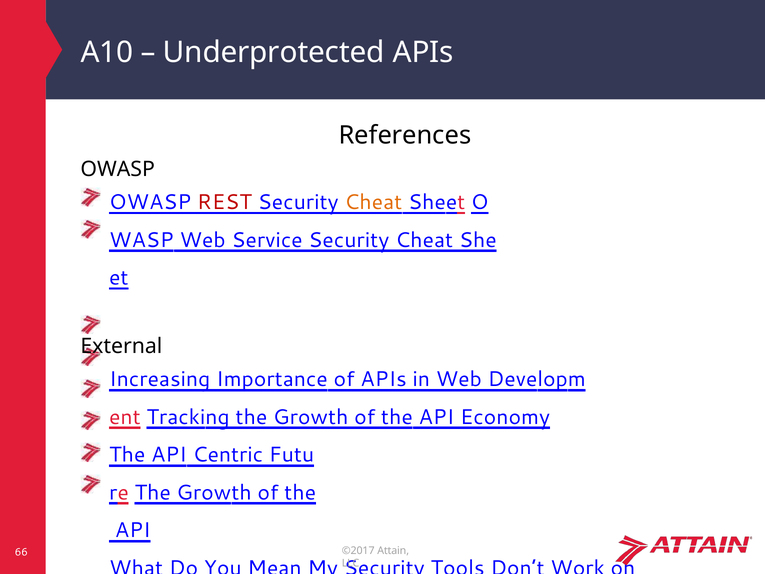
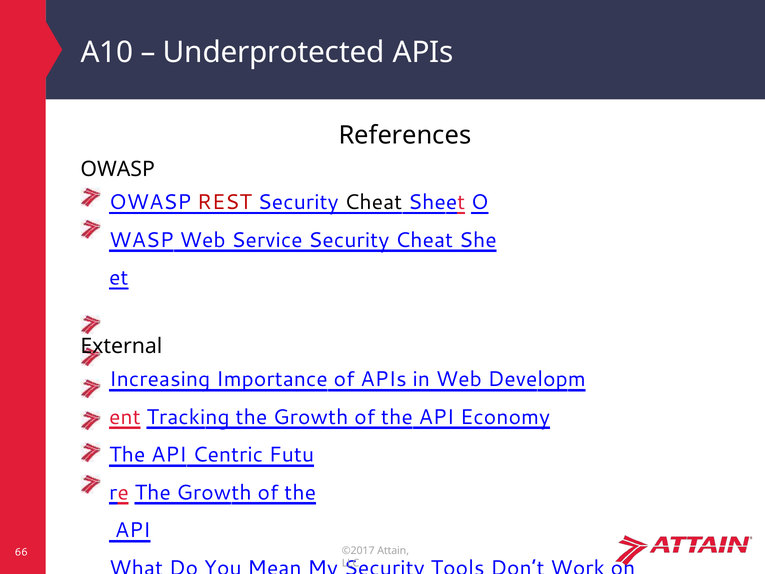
Cheat colour: orange -> black (373, 202)
